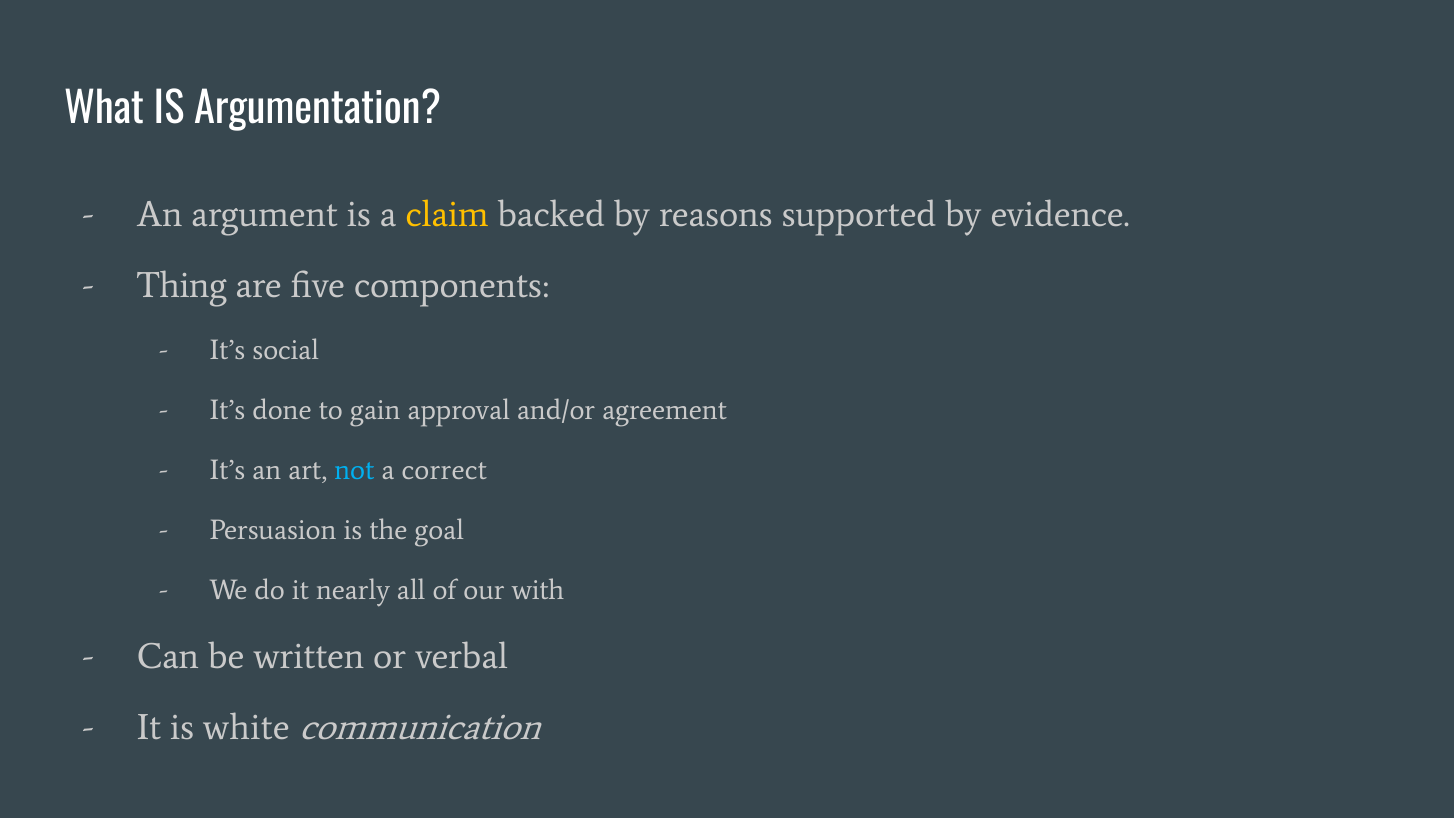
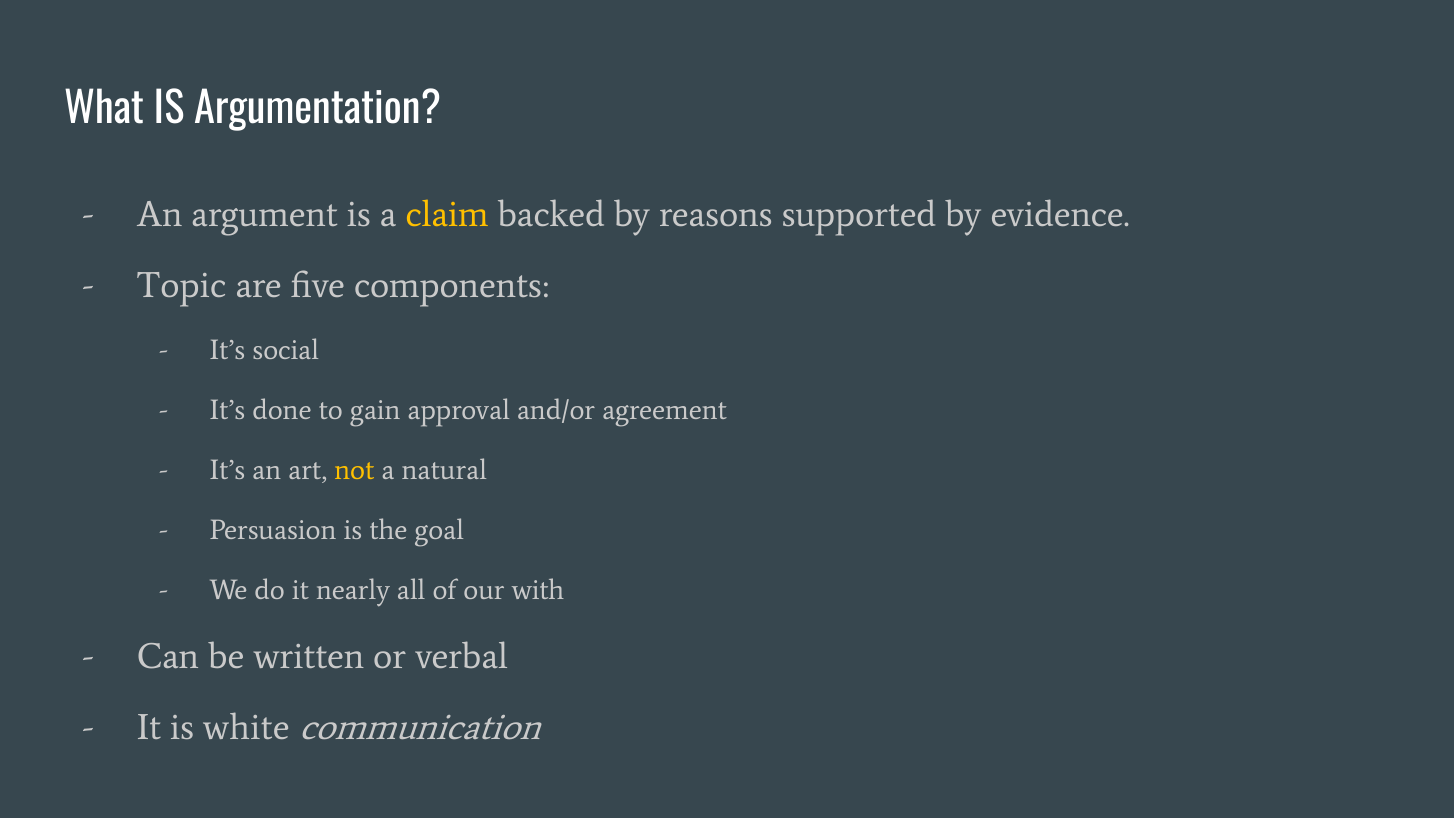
Thing: Thing -> Topic (182, 286)
not colour: light blue -> yellow (354, 470)
correct: correct -> natural (444, 470)
